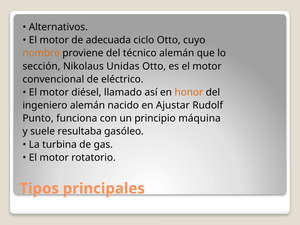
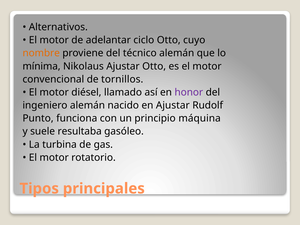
adecuada: adecuada -> adelantar (108, 40)
sección: sección -> mínima (42, 66)
Nikolaus Unidas: Unidas -> Ajustar (123, 66)
eléctrico: eléctrico -> tornillos (122, 79)
honor colour: orange -> purple (189, 92)
